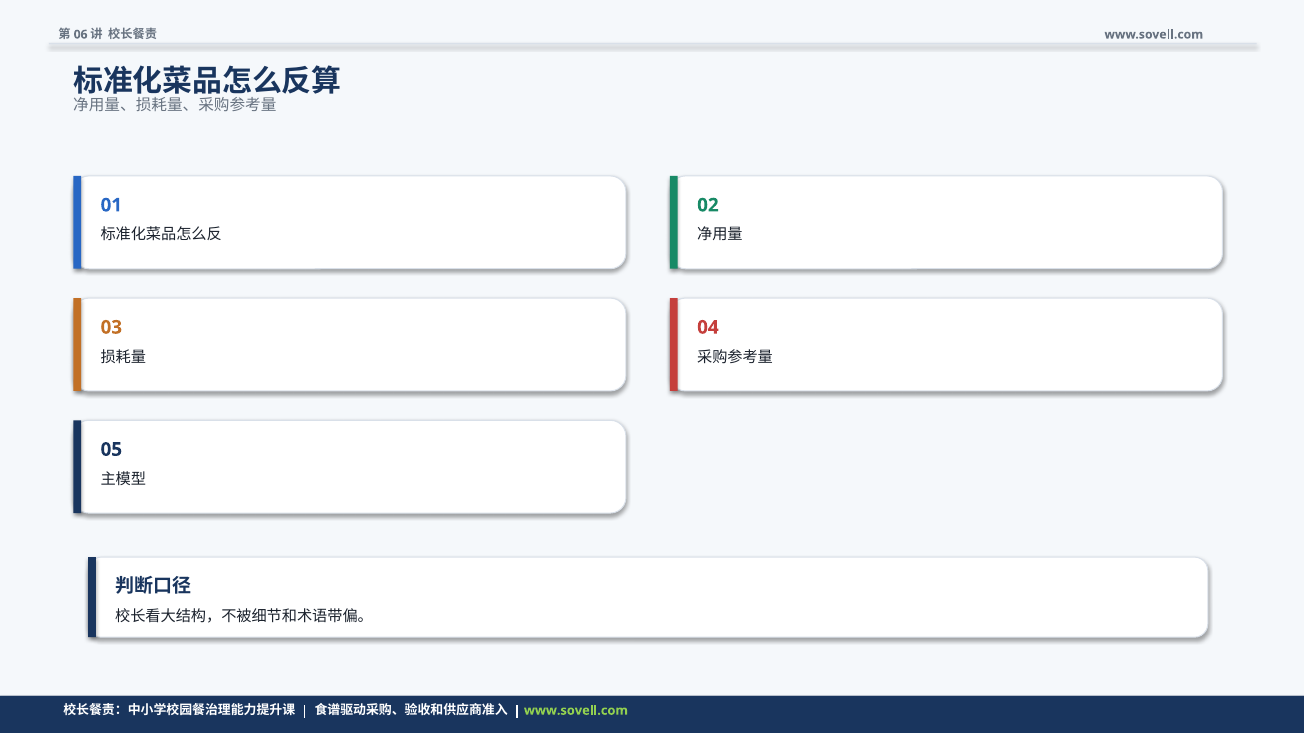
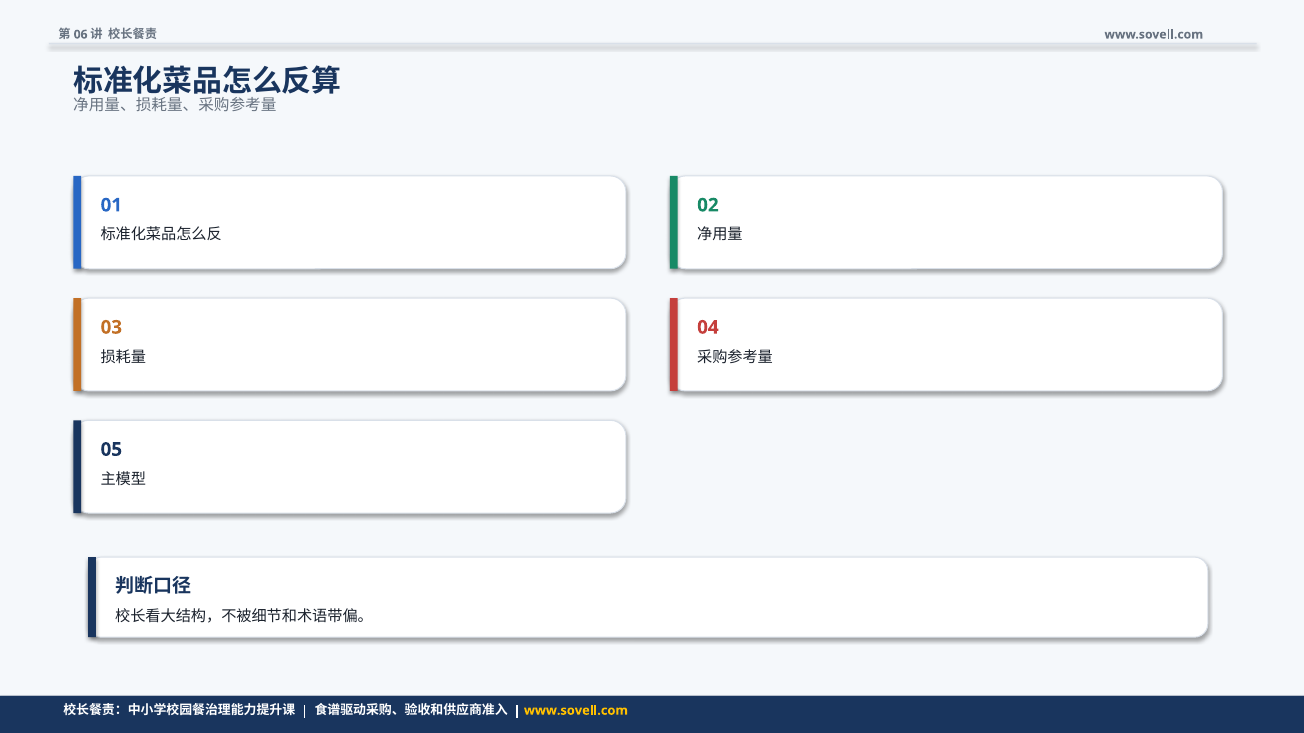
www.sovell.com colour: light green -> yellow (576, 711)
